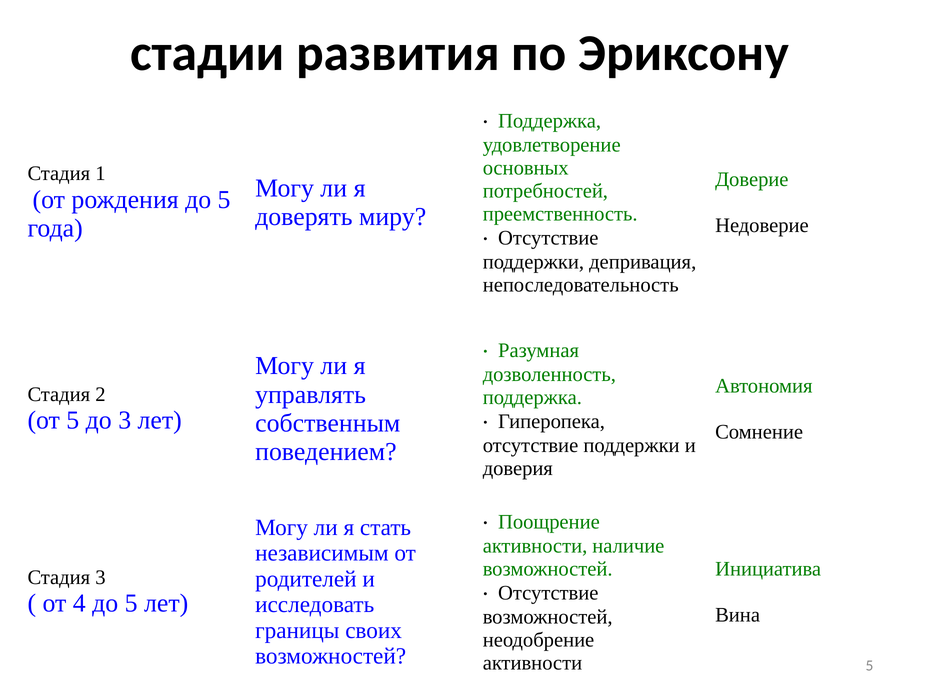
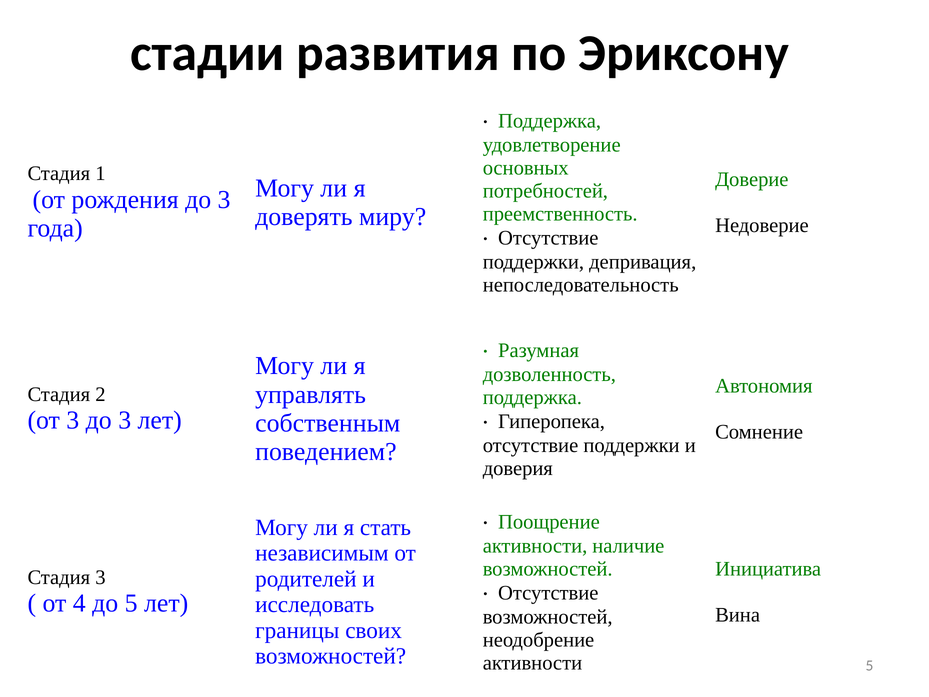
рождения до 5: 5 -> 3 (224, 199)
от 5: 5 -> 3 (73, 420)
